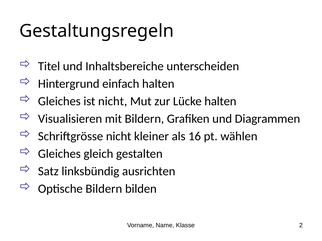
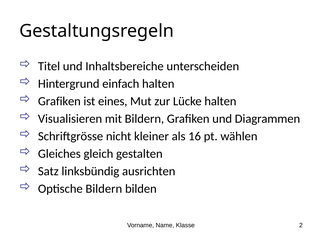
Gleiches: Gleiches -> Grafiken (59, 101)
ist nicht: nicht -> eines (113, 101)
